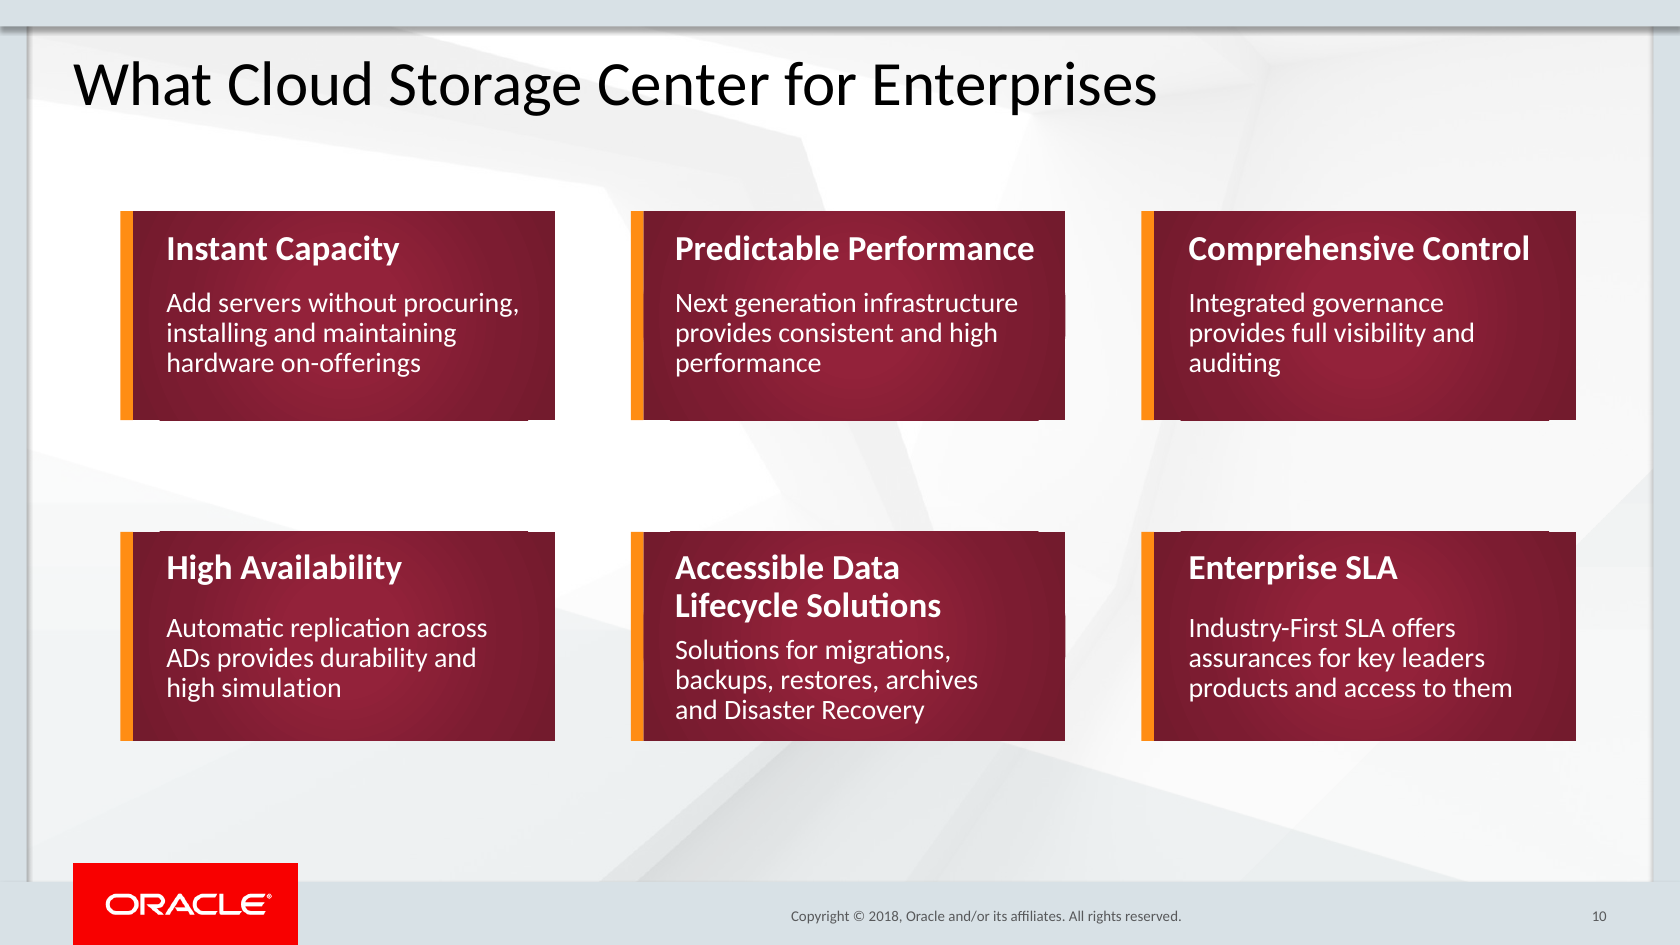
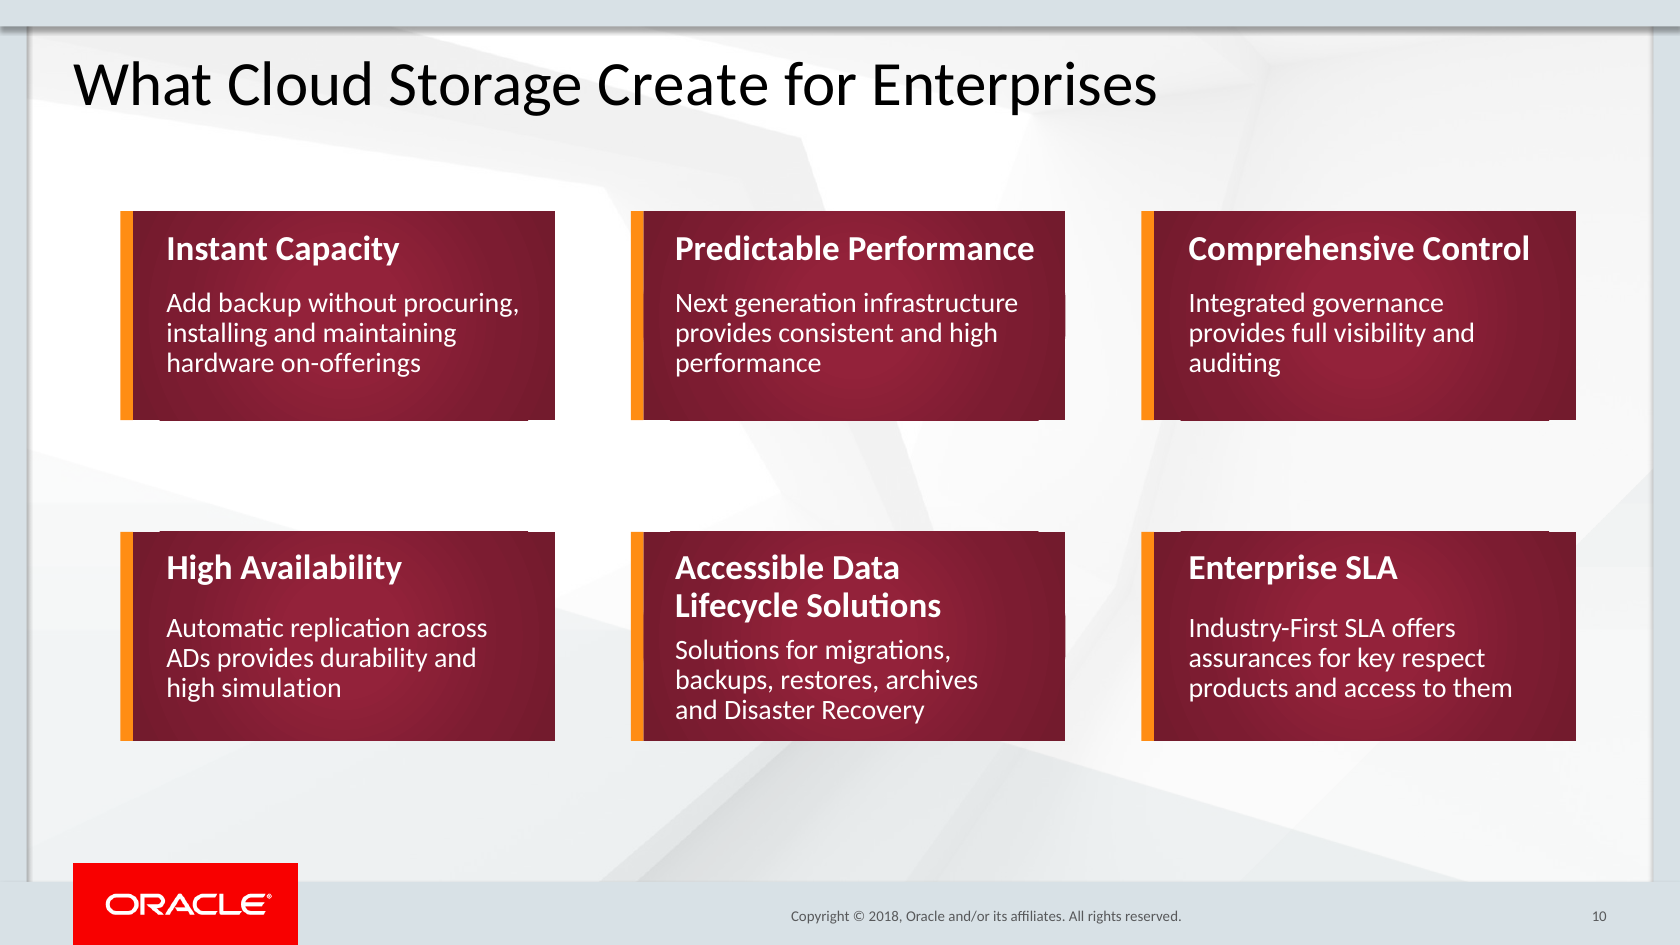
Center: Center -> Create (683, 84)
servers: servers -> backup (260, 303)
leaders: leaders -> respect (1443, 659)
